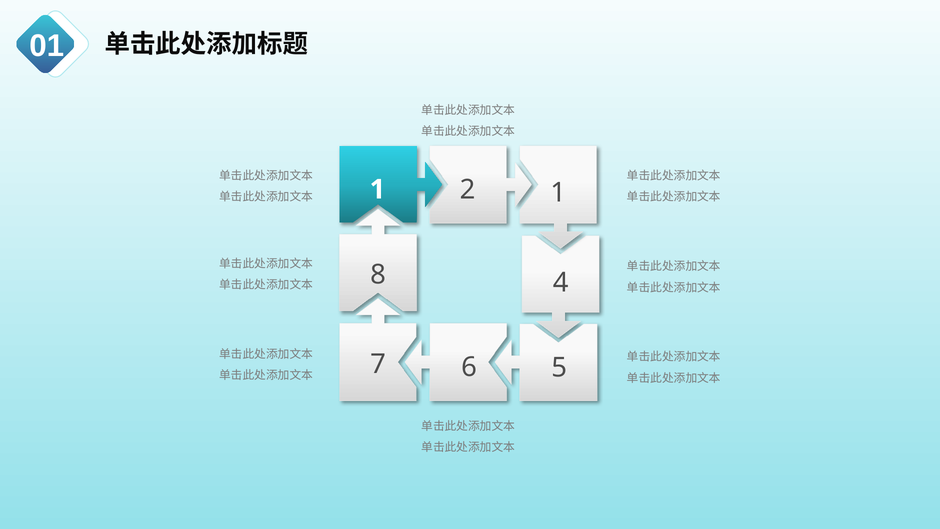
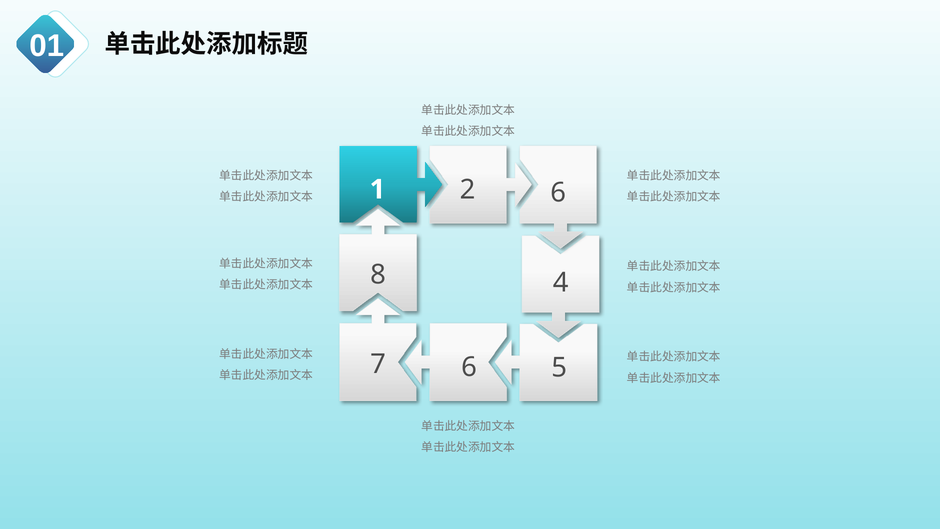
2 1: 1 -> 6 (558, 193)
